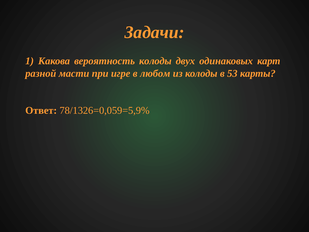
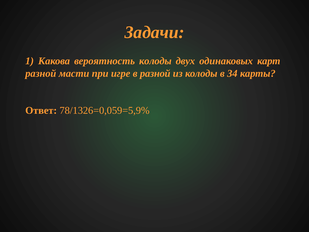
в любом: любом -> разной (155, 73)
53: 53 -> 34 (232, 73)
